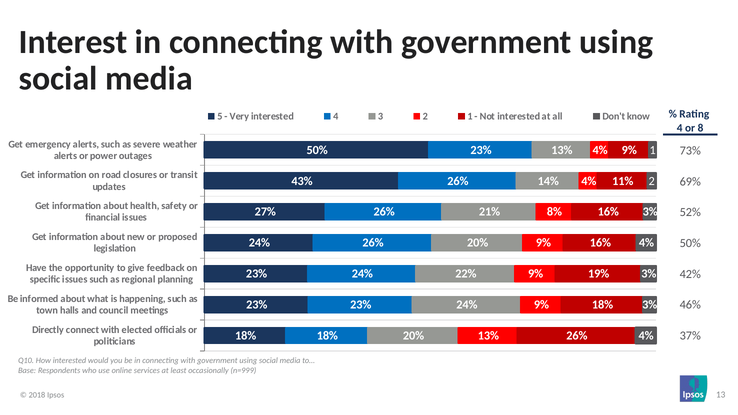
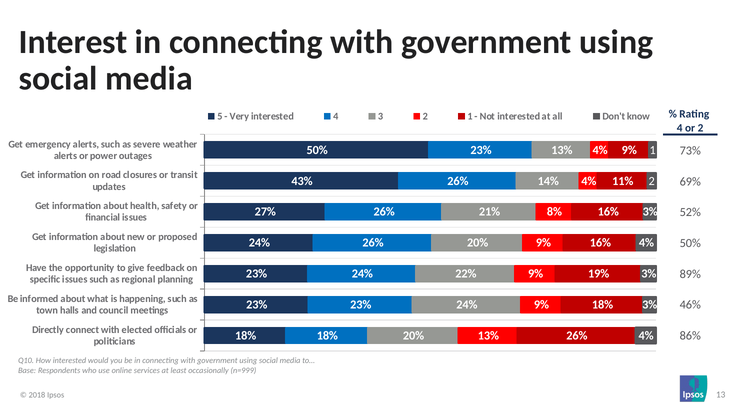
or 8: 8 -> 2 (701, 128)
42%: 42% -> 89% (690, 274)
37%: 37% -> 86% (690, 336)
